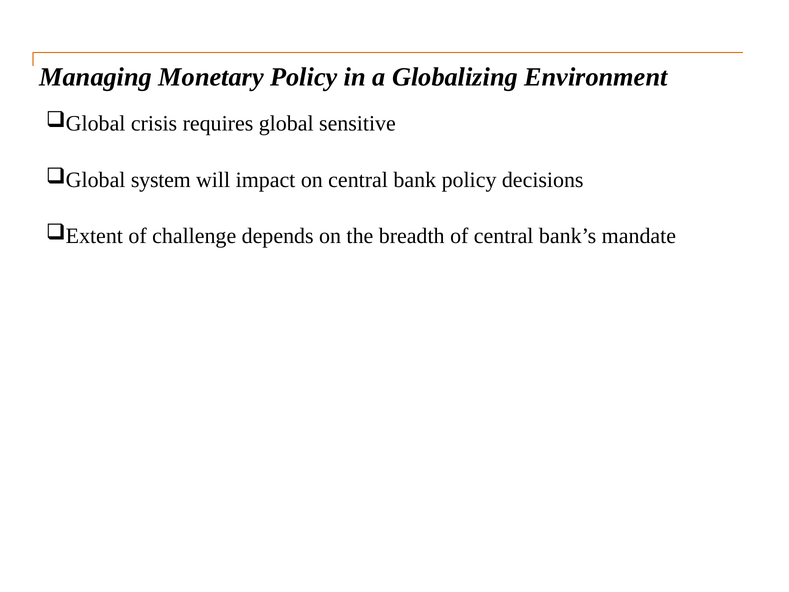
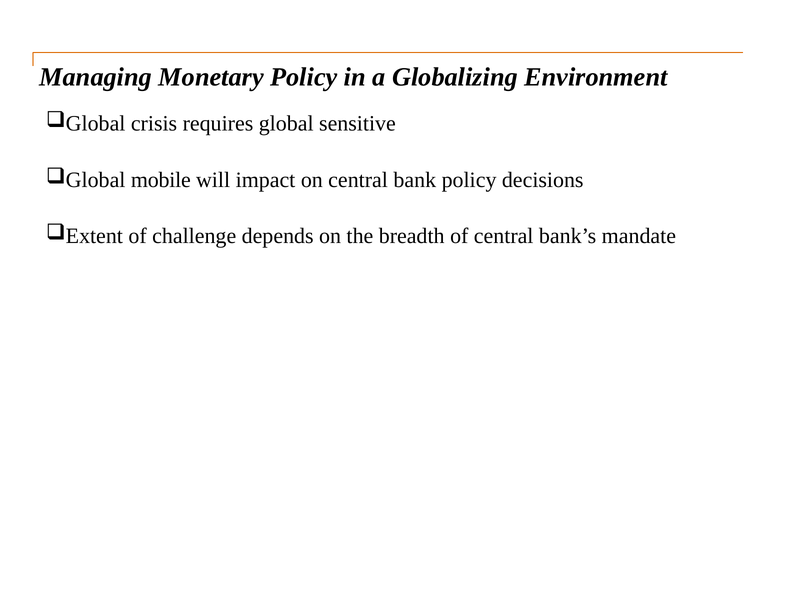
system: system -> mobile (161, 180)
